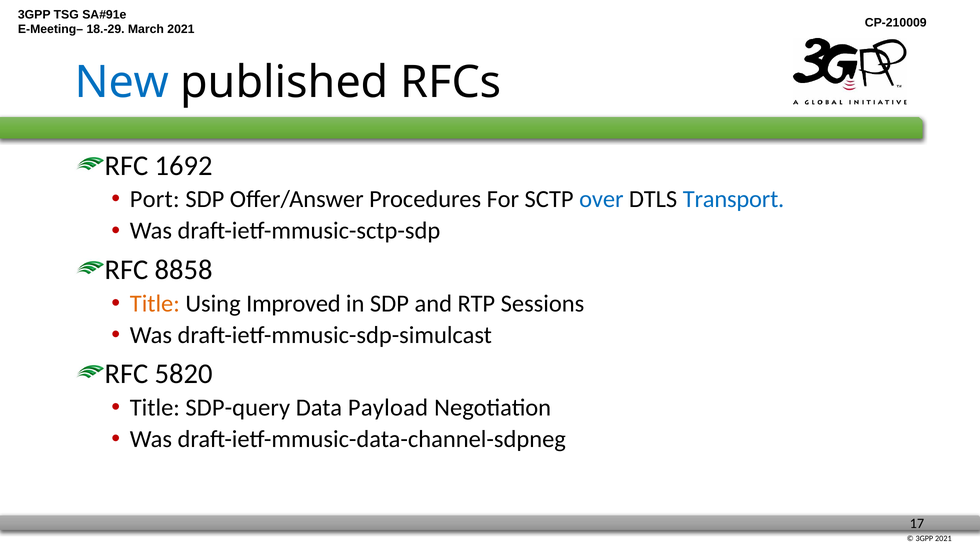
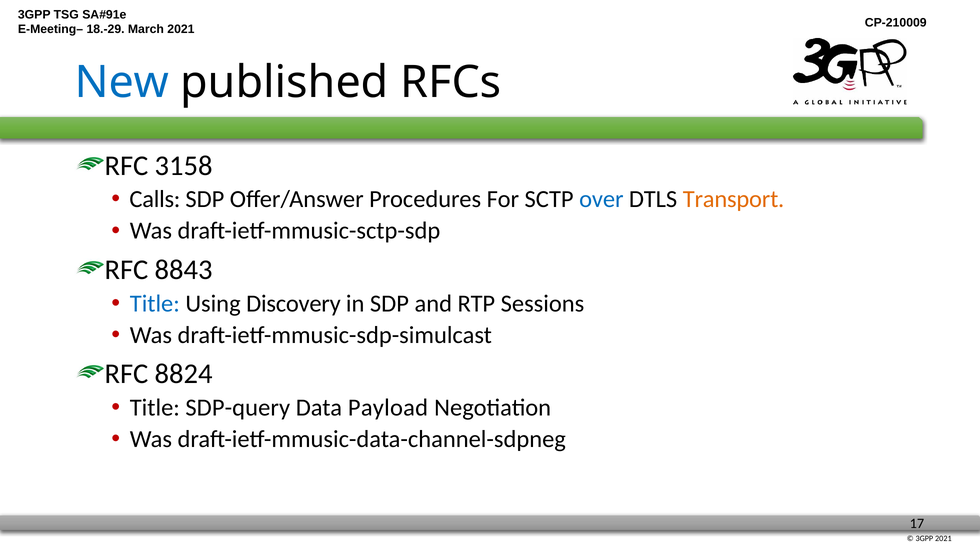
1692: 1692 -> 3158 (184, 166)
Port: Port -> Calls (155, 199)
Transport colour: blue -> orange (734, 199)
8858: 8858 -> 8843 (184, 270)
Title colour: orange -> blue (155, 304)
Improved: Improved -> Discovery (293, 304)
5820: 5820 -> 8824 (184, 374)
